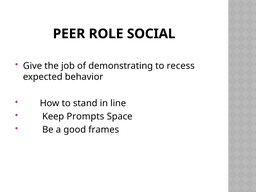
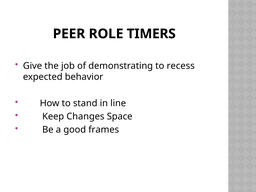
SOCIAL: SOCIAL -> TIMERS (151, 34)
Prompts: Prompts -> Changes (85, 117)
